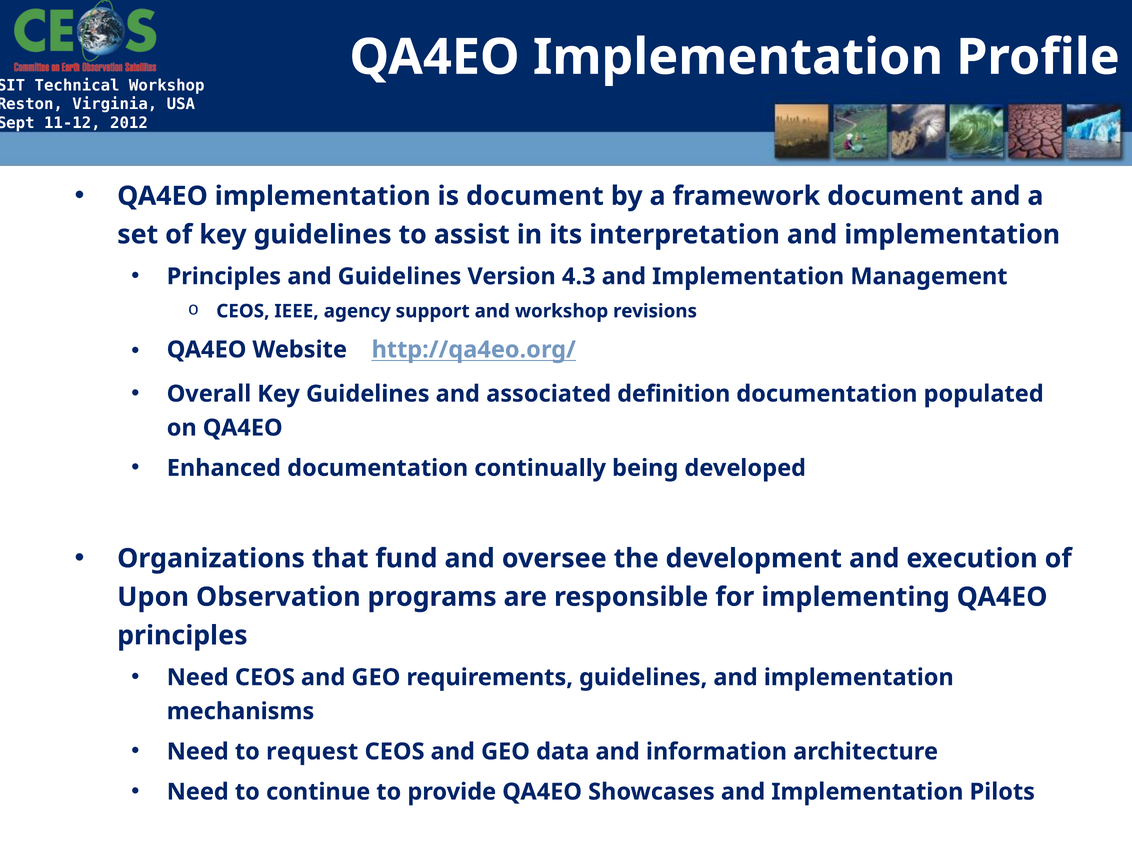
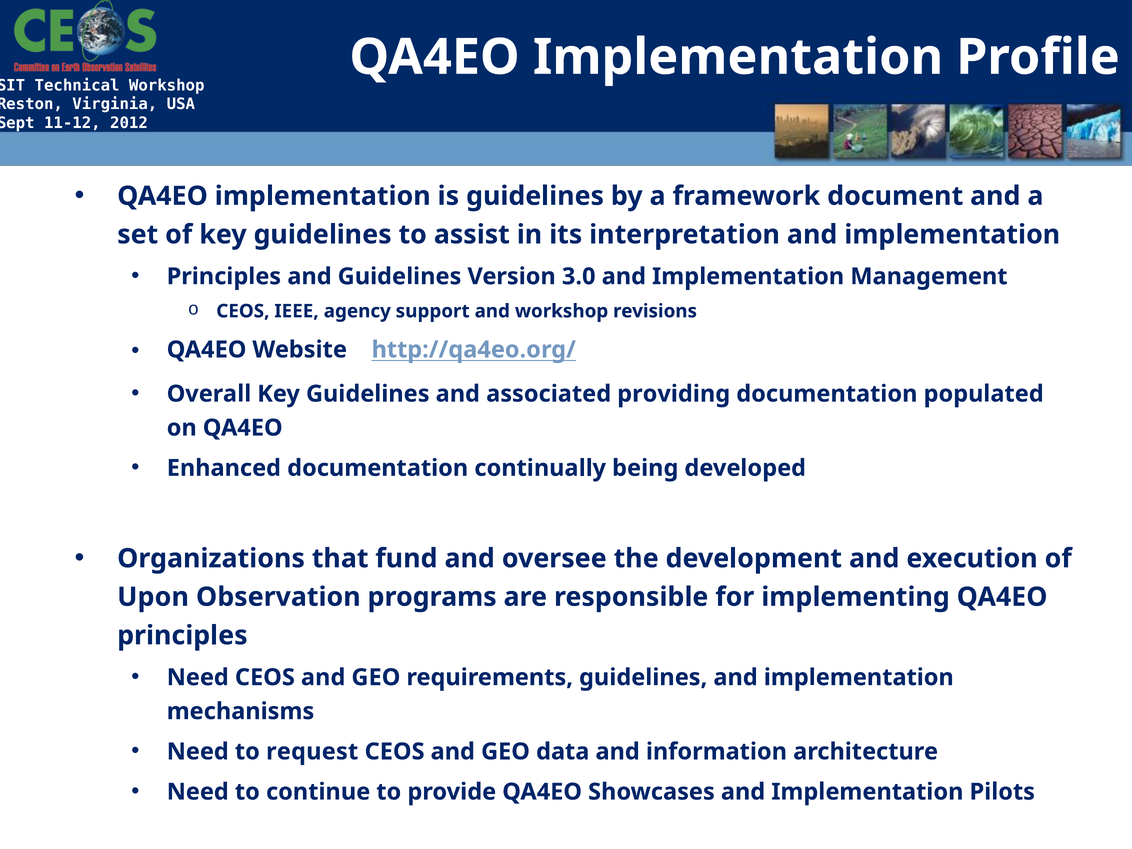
is document: document -> guidelines (535, 196)
4.3: 4.3 -> 3.0 (579, 276)
definition: definition -> providing (674, 394)
